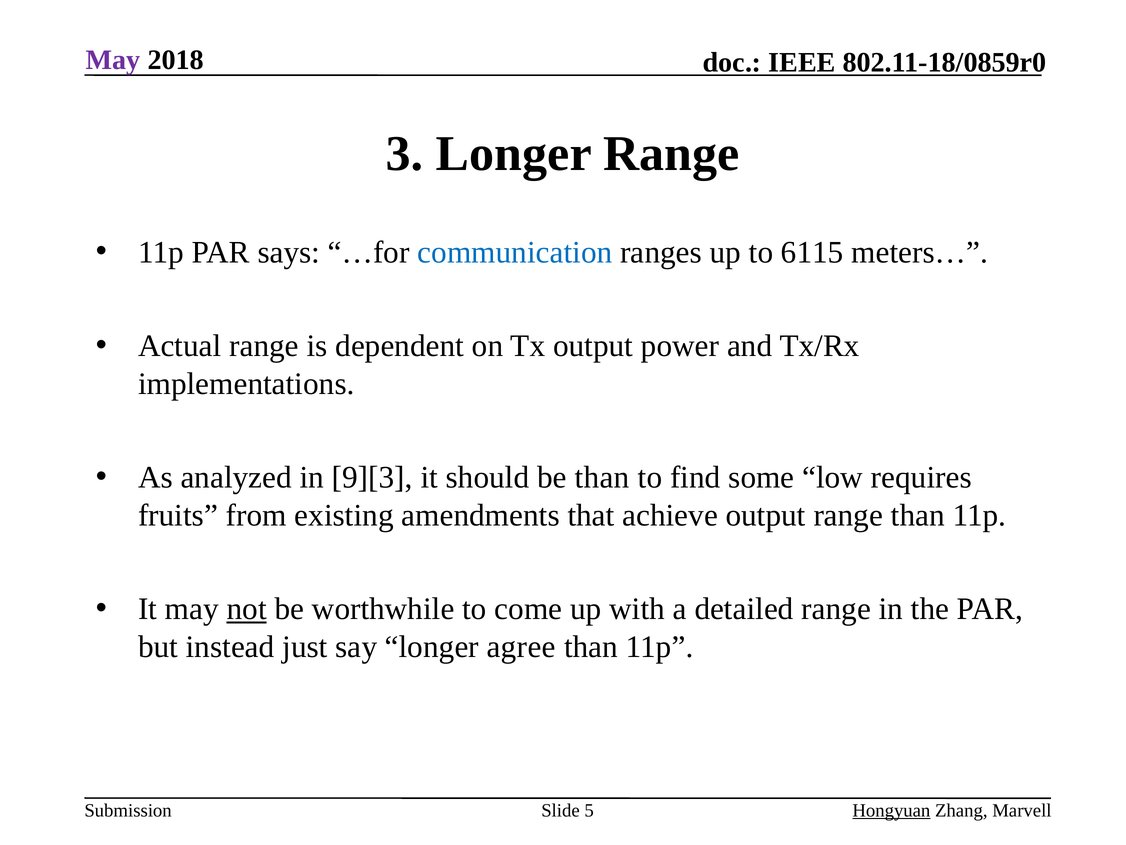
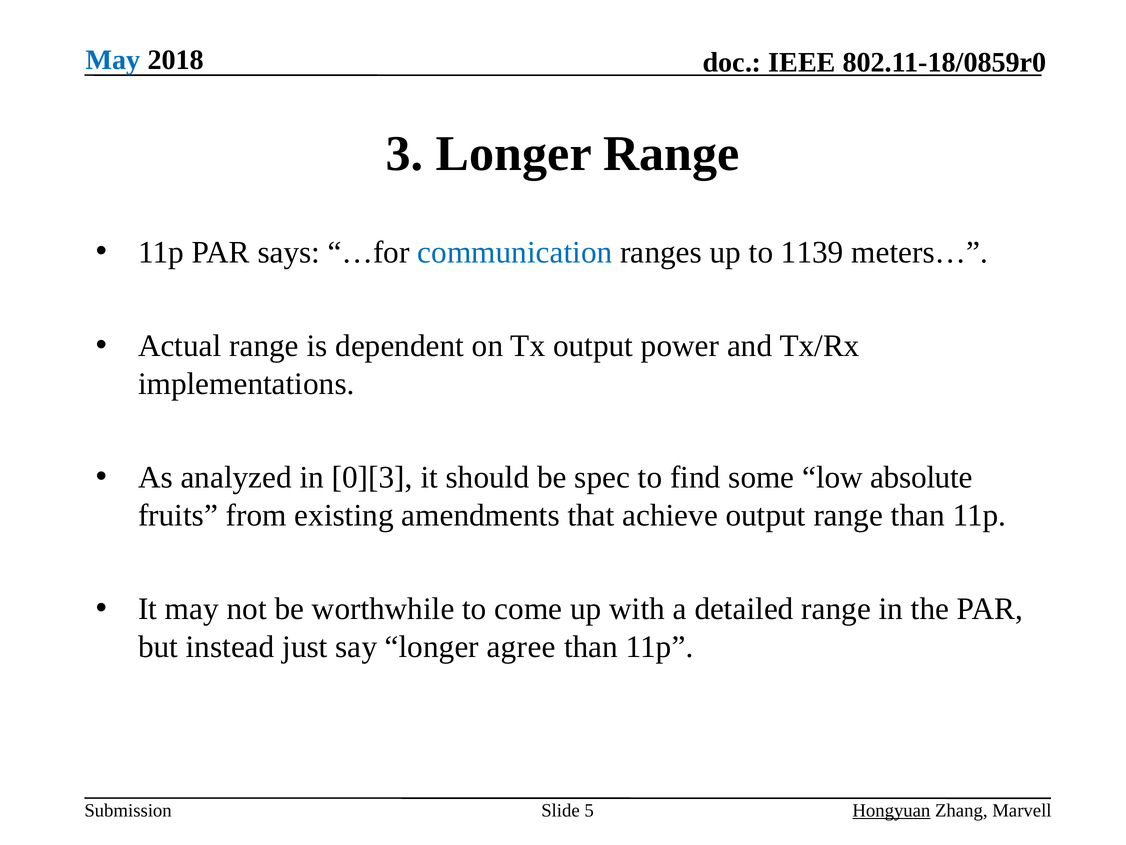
May colour: purple -> blue (113, 60)
6115: 6115 -> 1139 (812, 252)
9][3: 9][3 -> 0][3 (372, 477)
be than: than -> spec (602, 477)
requires: requires -> absolute (921, 477)
not underline: present -> none (247, 609)
